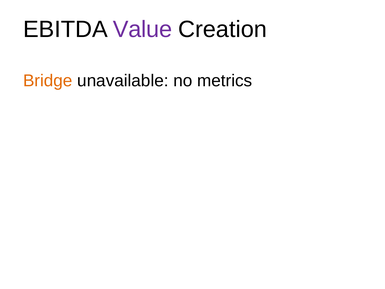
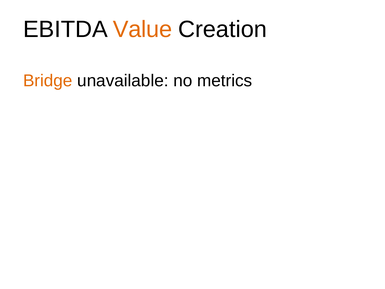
Value colour: purple -> orange (143, 29)
